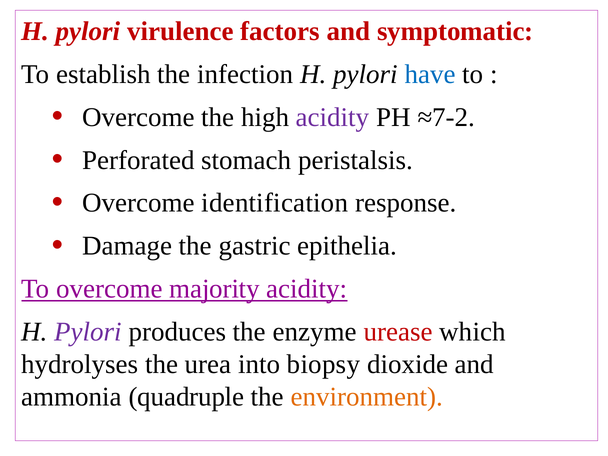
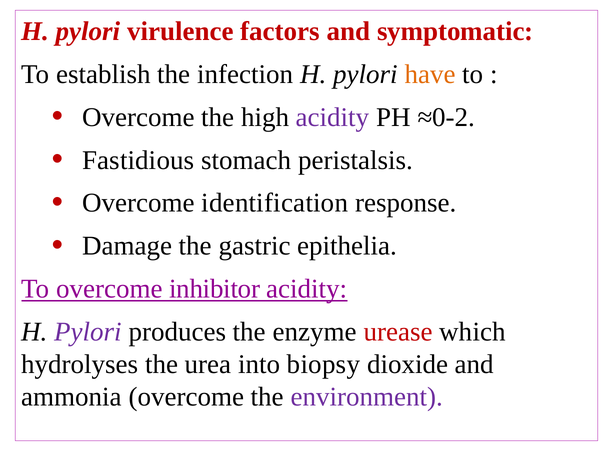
have colour: blue -> orange (430, 74)
≈7-2: ≈7-2 -> ≈0-2 (446, 117)
Perforated: Perforated -> Fastidious (138, 160)
majority: majority -> inhibitor (215, 289)
ammonia quadruple: quadruple -> overcome (186, 397)
environment colour: orange -> purple (367, 397)
